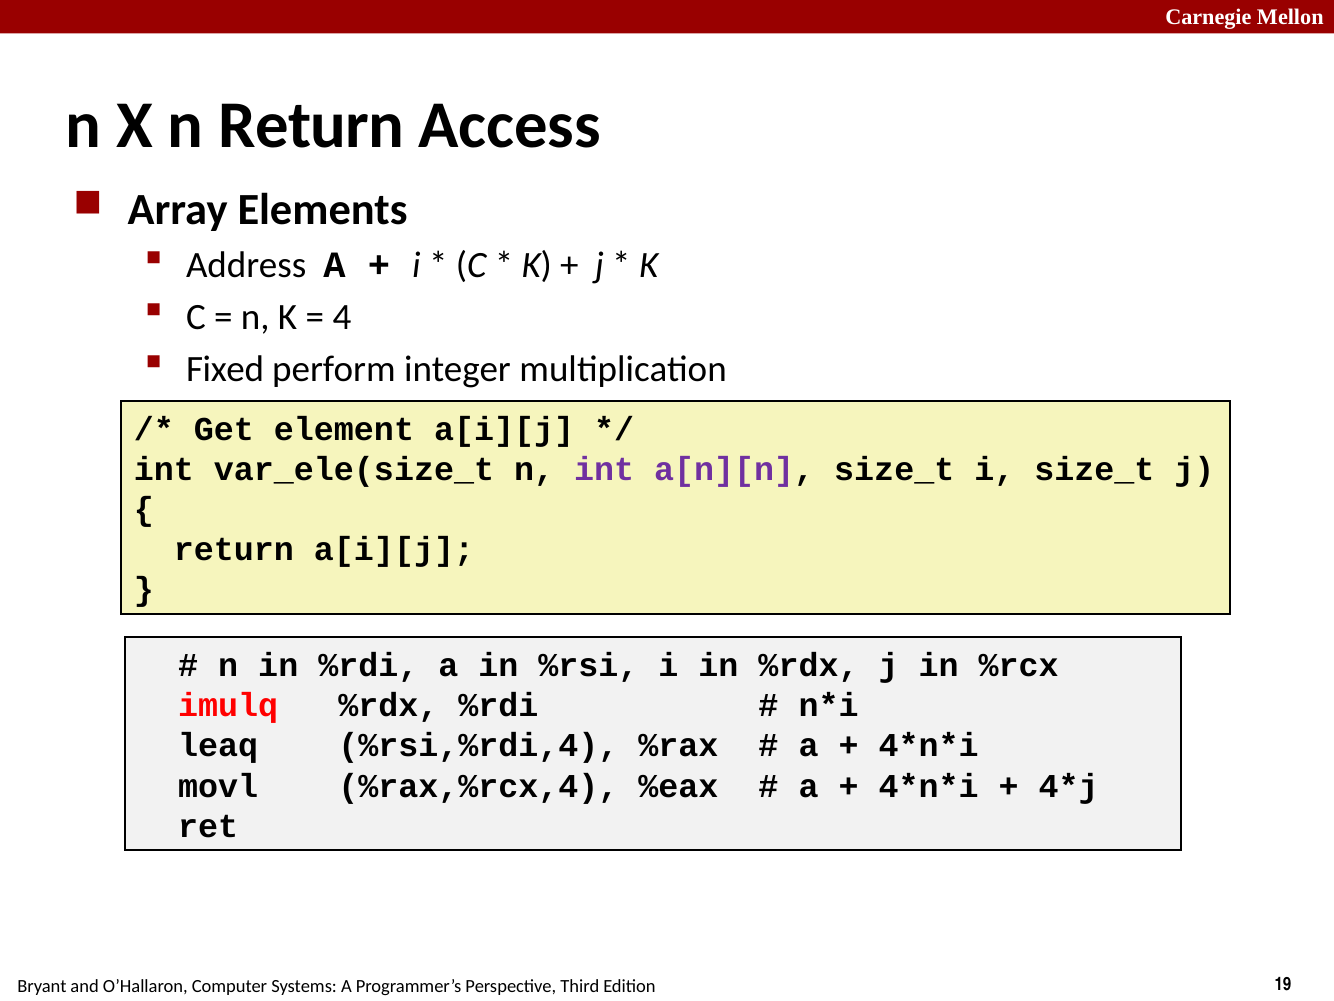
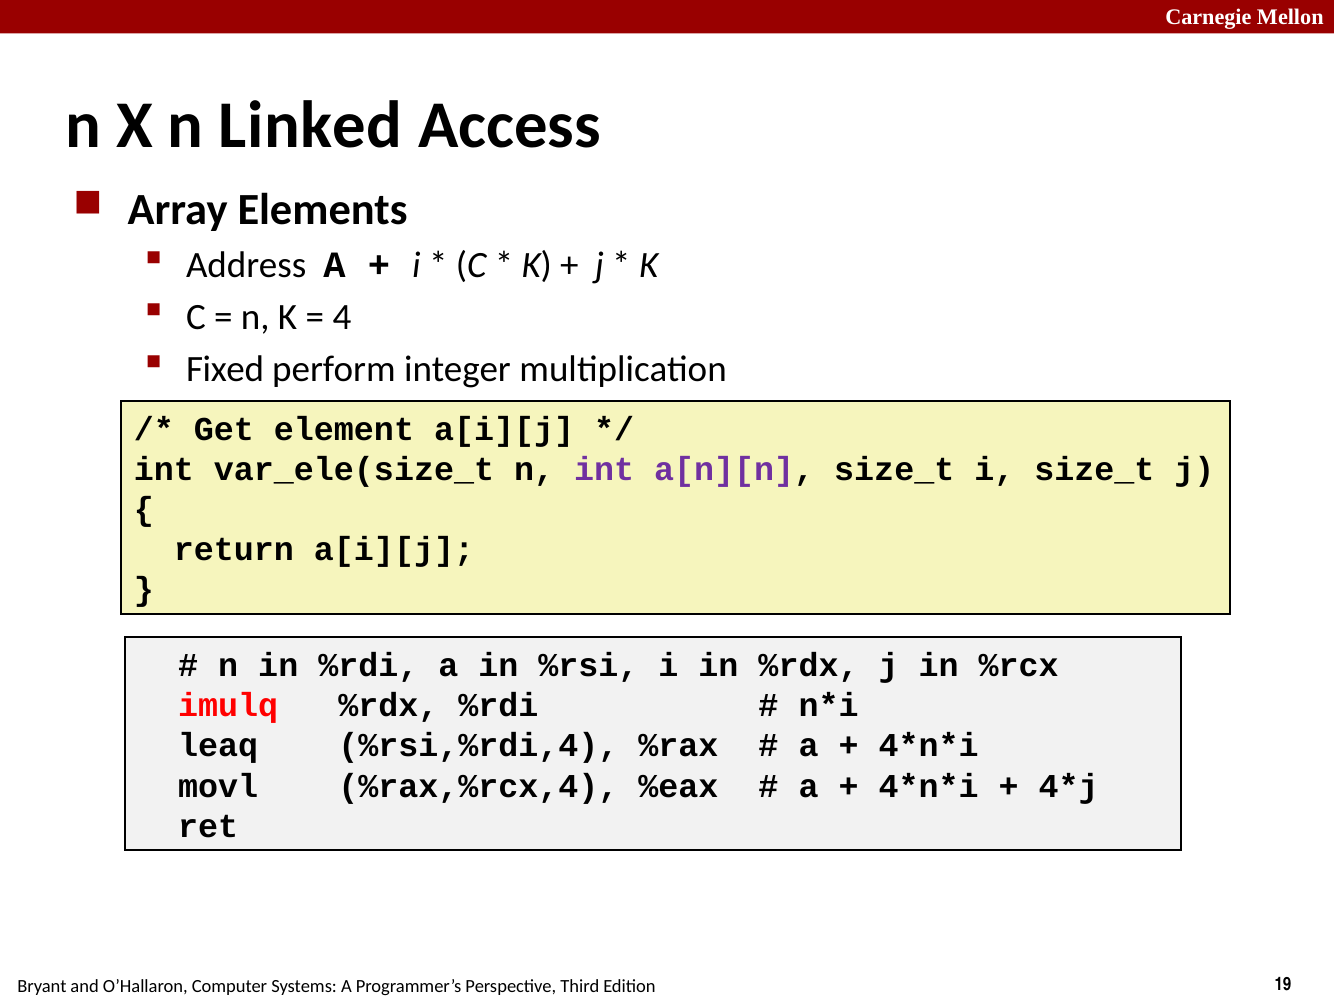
n Return: Return -> Linked (311, 125)
